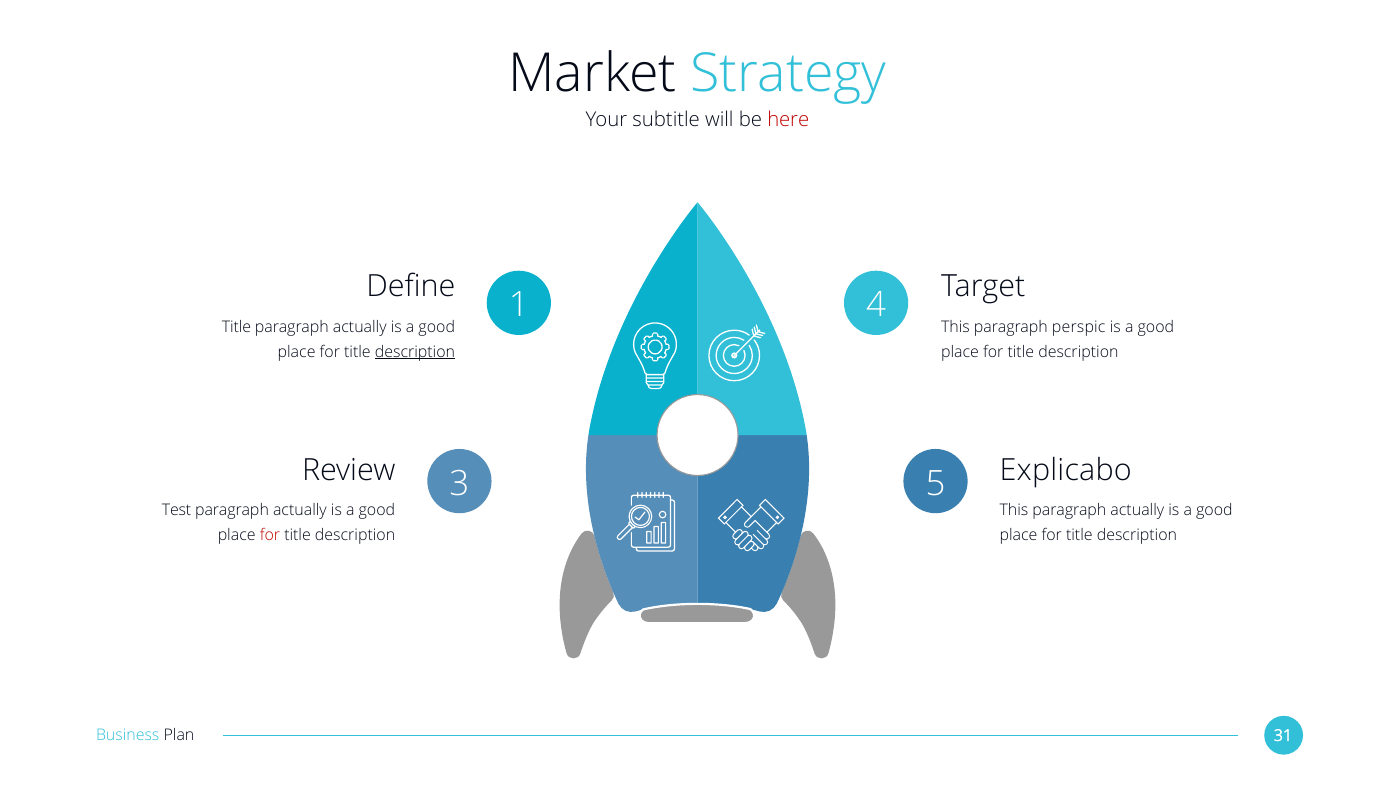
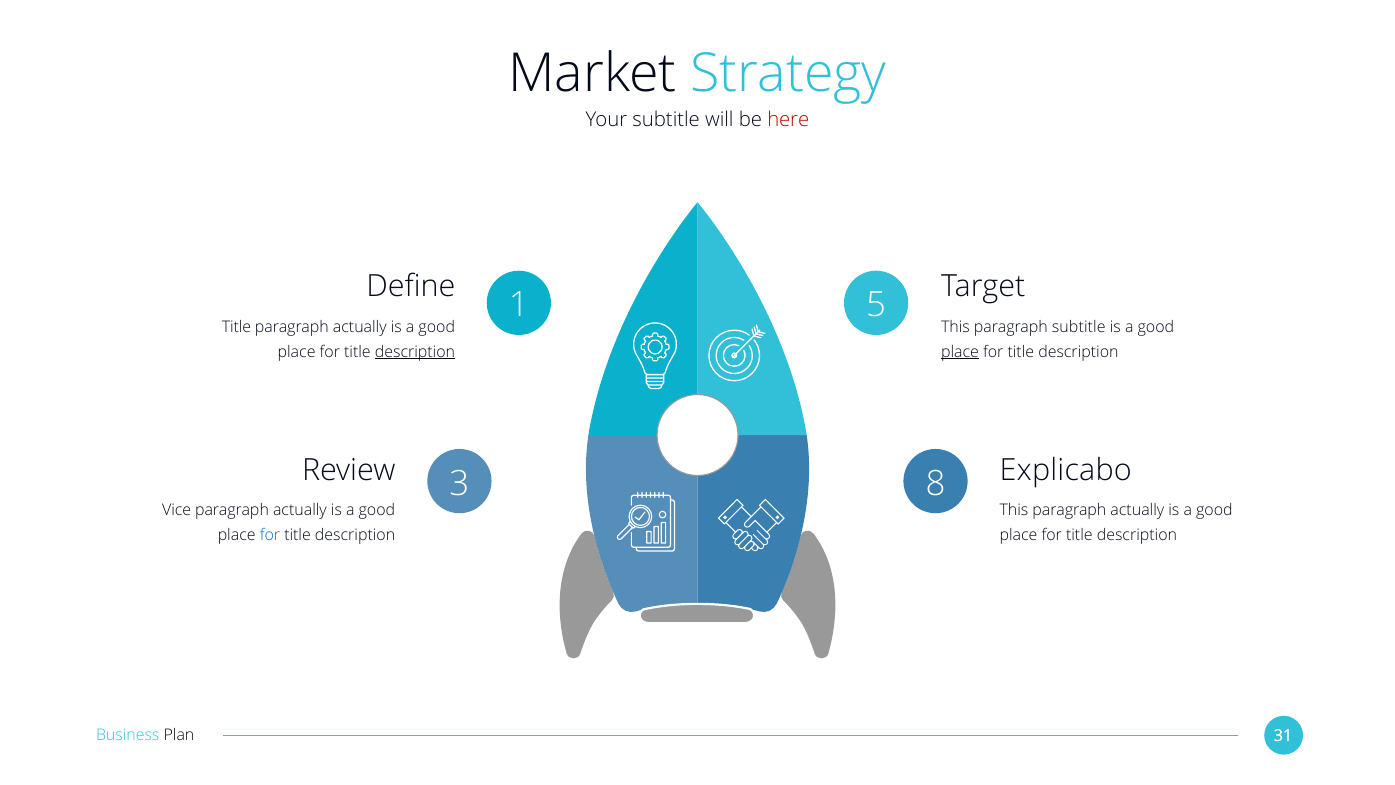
4: 4 -> 5 (876, 305)
paragraph perspic: perspic -> subtitle (1079, 327)
place underline: none -> present (960, 352)
5: 5 -> 8 (936, 483)
Test: Test -> Vice (177, 510)
for colour: red -> blue (270, 535)
